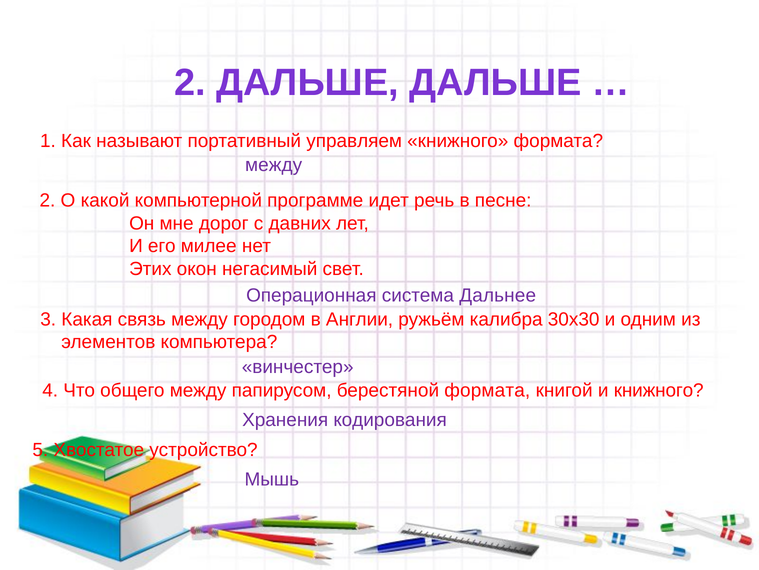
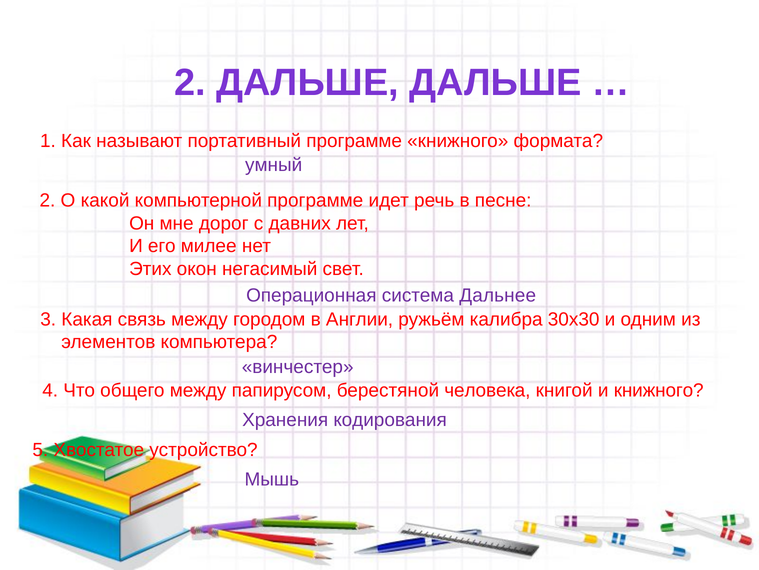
портативный управляем: управляем -> программе (354, 141)
между: между -> умный (274, 165)
берестяной формата: формата -> человека (487, 390)
